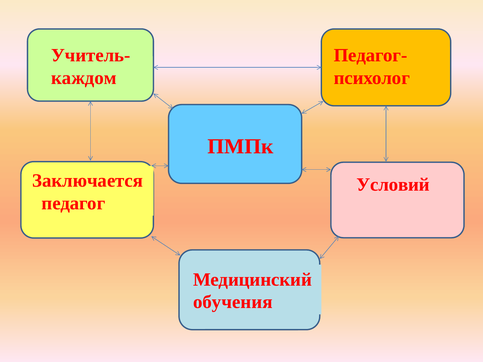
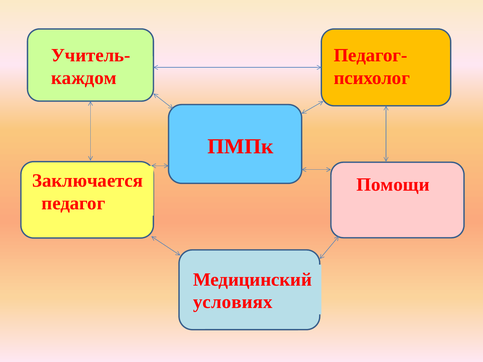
Условий: Условий -> Помощи (393, 185)
обучения: обучения -> условиях (233, 302)
